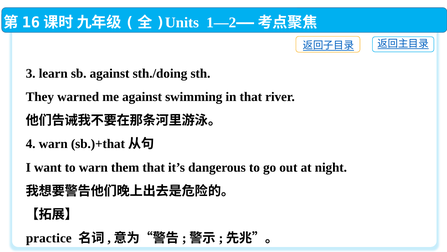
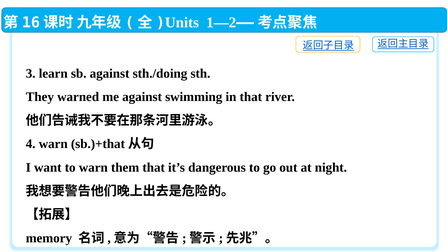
practice: practice -> memory (49, 238)
